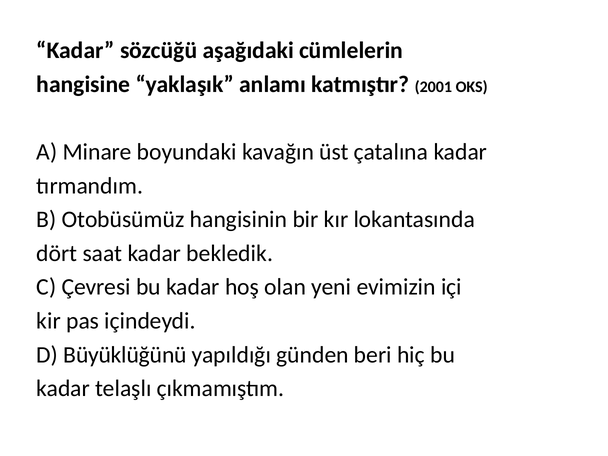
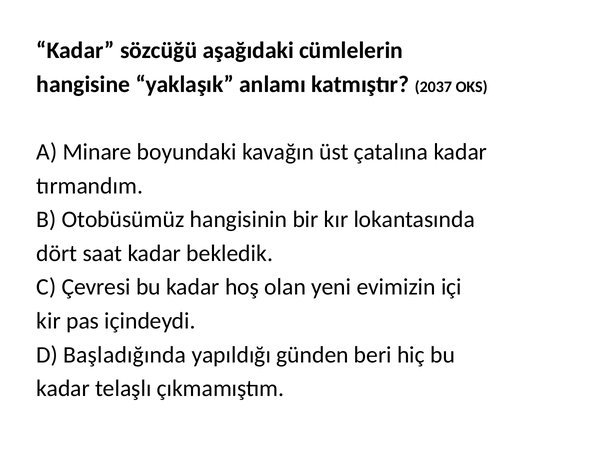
2001: 2001 -> 2037 (433, 87)
Büyüklüğünü: Büyüklüğünü -> Başladığında (125, 355)
